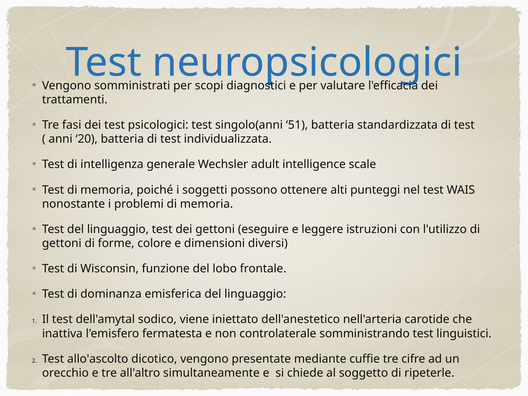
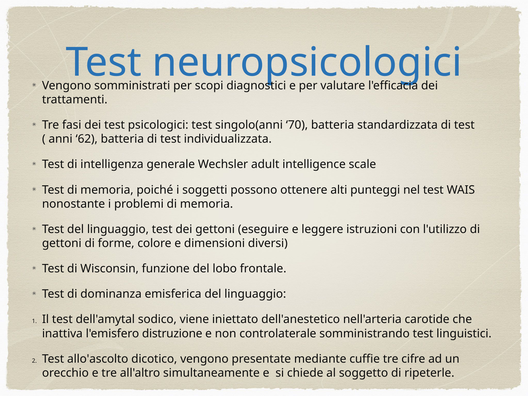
51: 51 -> 70 (297, 125)
20: 20 -> 62 (87, 139)
fermatesta: fermatesta -> distruzione (172, 333)
